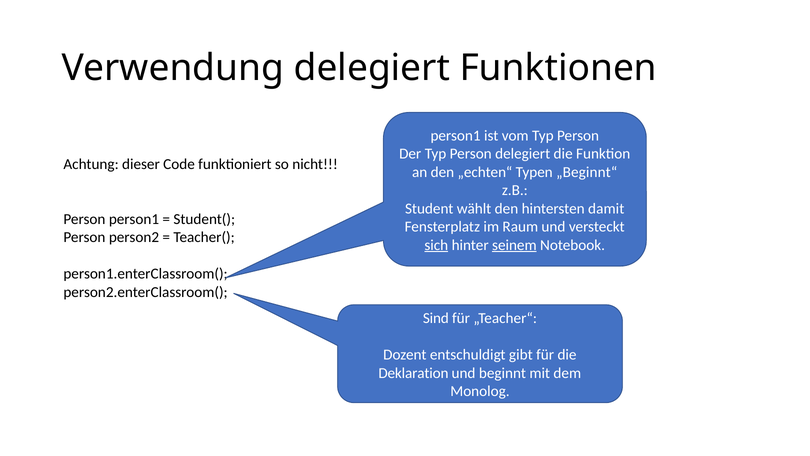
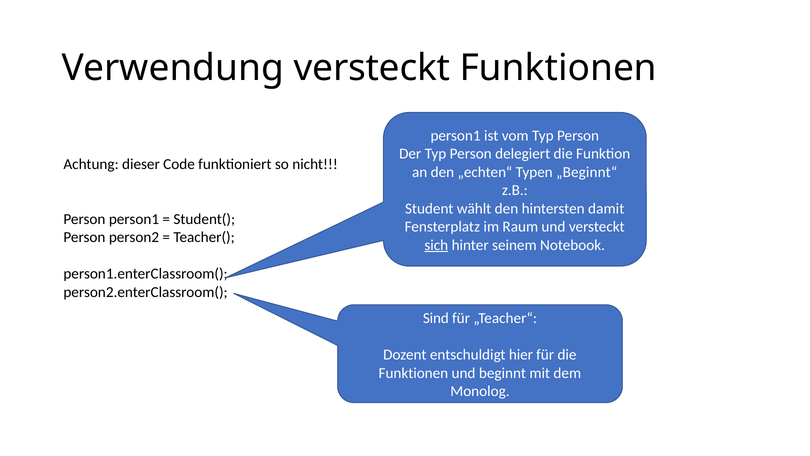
Verwendung delegiert: delegiert -> versteckt (372, 68)
seinem underline: present -> none (514, 245)
gibt: gibt -> hier (521, 354)
Deklaration: Deklaration -> Funktionen (413, 373)
